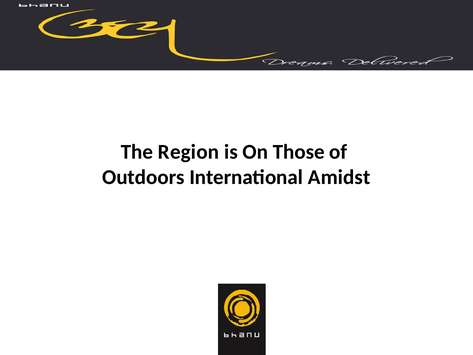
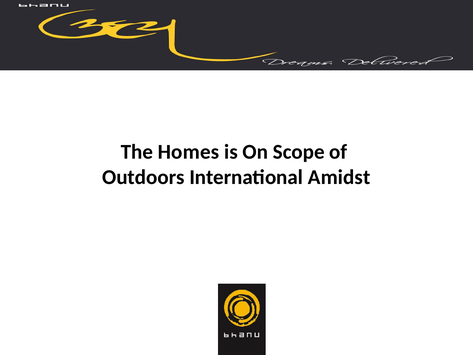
Region: Region -> Homes (189, 152)
Those: Those -> Scope (299, 152)
